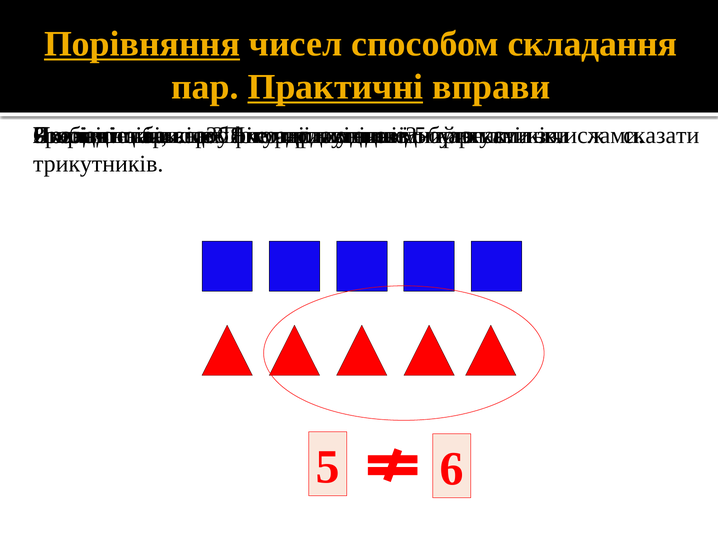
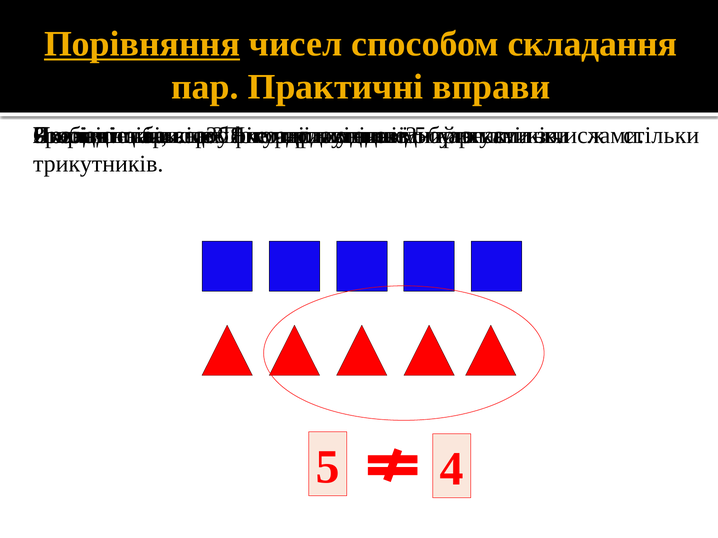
Практичні underline: present -> none (335, 87)
сказати: сказати -> стільки (661, 135)
6: 6 -> 4 (452, 470)
